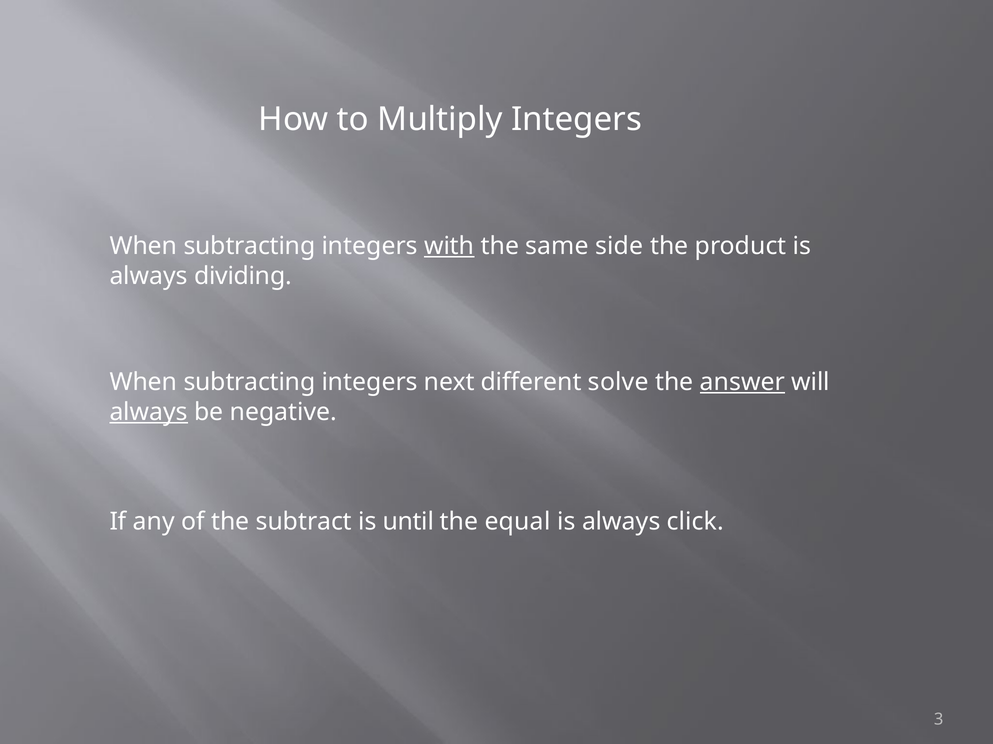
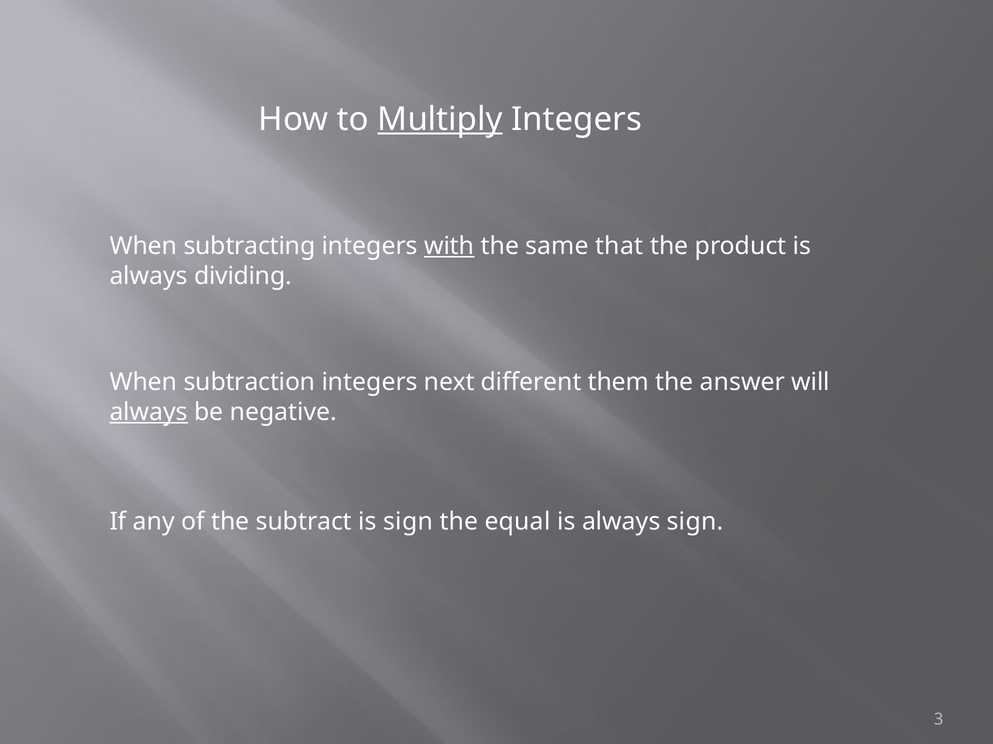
Multiply underline: none -> present (440, 120)
side: side -> that (619, 247)
subtracting: subtracting -> subtraction (249, 383)
solve: solve -> them (618, 383)
answer underline: present -> none (742, 383)
is until: until -> sign (408, 522)
always click: click -> sign (695, 522)
